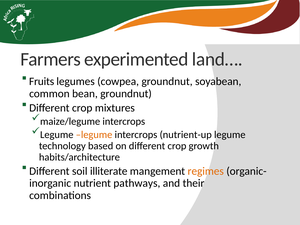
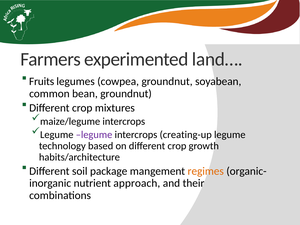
legume colour: orange -> purple (94, 135)
nutrient-up: nutrient-up -> creating-up (186, 135)
illiterate: illiterate -> package (109, 171)
pathways: pathways -> approach (137, 183)
